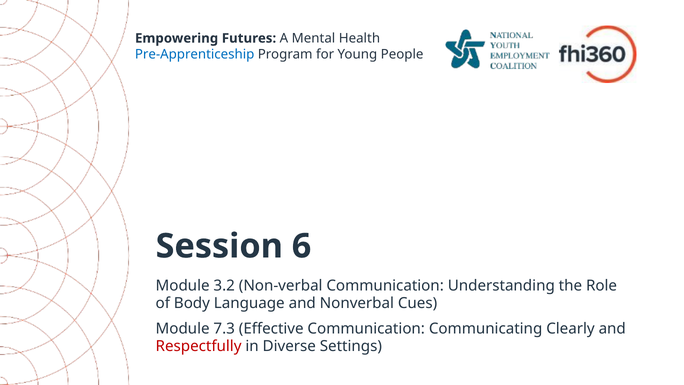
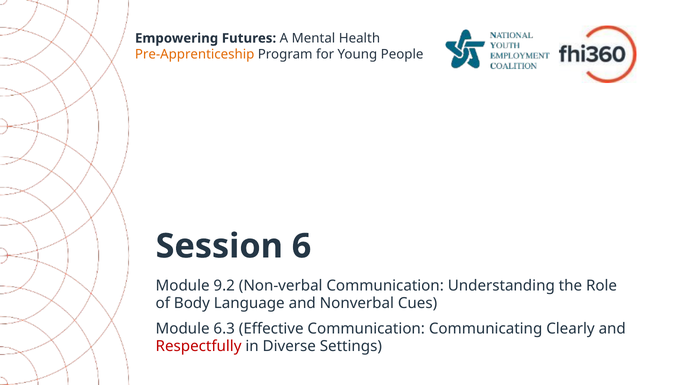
Pre-Apprenticeship colour: blue -> orange (195, 54)
3.2: 3.2 -> 9.2 (224, 286)
7.3: 7.3 -> 6.3 (224, 329)
